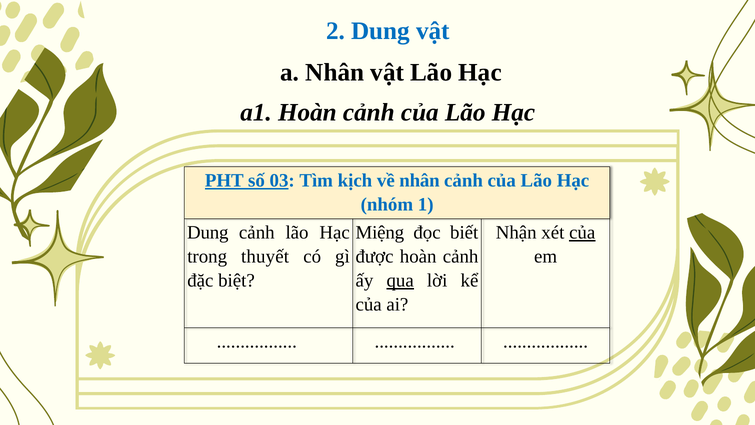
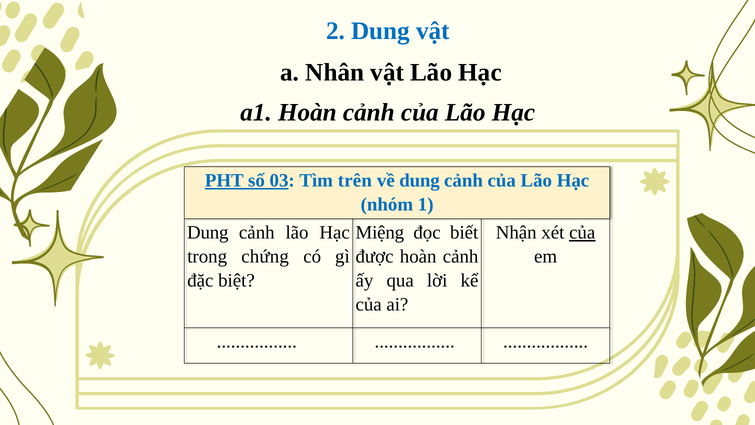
kịch: kịch -> trên (355, 180)
về nhân: nhân -> dung (420, 180)
thuyết: thuyết -> chứng (265, 256)
qua underline: present -> none (400, 280)
